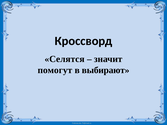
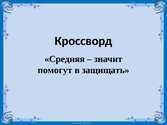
Селятся: Селятся -> Средняя (65, 59)
выбирают: выбирают -> защищать (106, 70)
